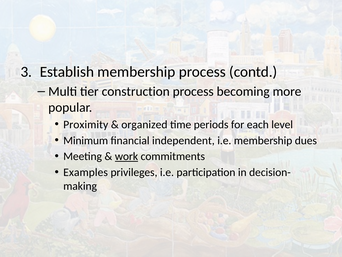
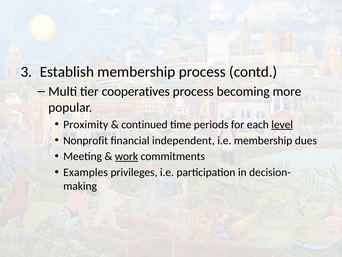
construction: construction -> cooperatives (136, 91)
organized: organized -> continued (144, 124)
level underline: none -> present (282, 124)
Minimum: Minimum -> Nonprofit (86, 140)
